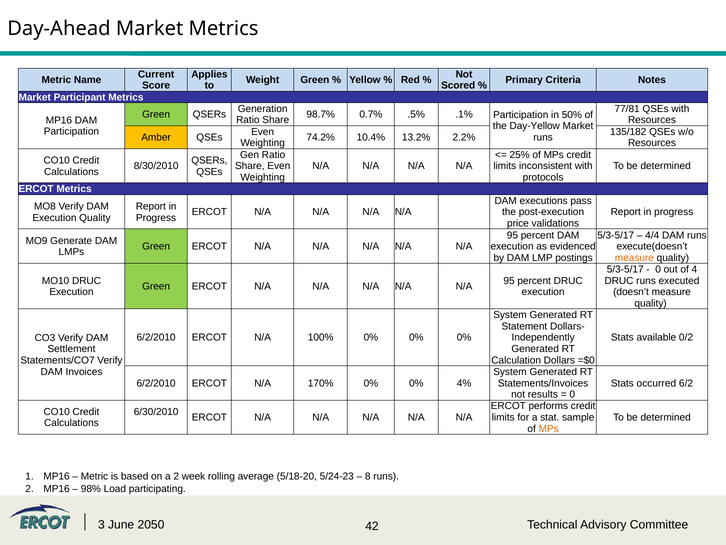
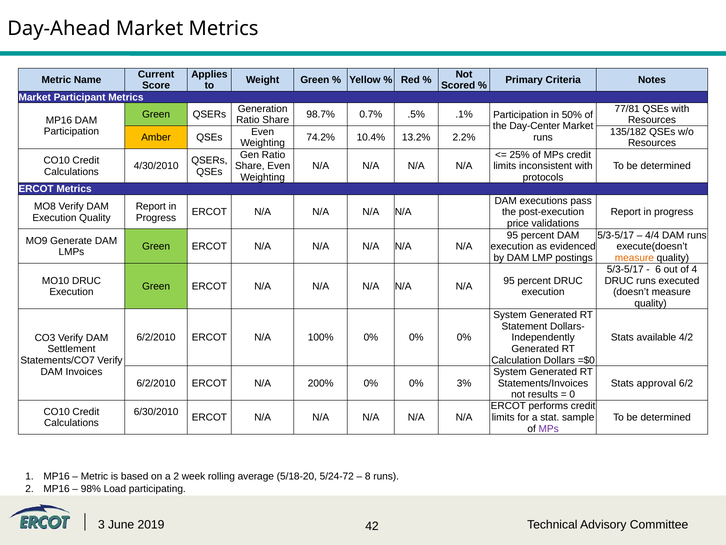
Day-Yellow: Day-Yellow -> Day-Center (535, 126)
8/30/2010: 8/30/2010 -> 4/30/2010 (156, 166)
0: 0 -> 6 (658, 269)
0/2: 0/2 -> 4/2 (686, 337)
170%: 170% -> 200% (321, 383)
4%: 4% -> 3% (464, 383)
occurred: occurred -> approval (656, 383)
MPs colour: orange -> purple (549, 428)
5/24-23: 5/24-23 -> 5/24-72 (337, 476)
2050: 2050 -> 2019 (151, 524)
